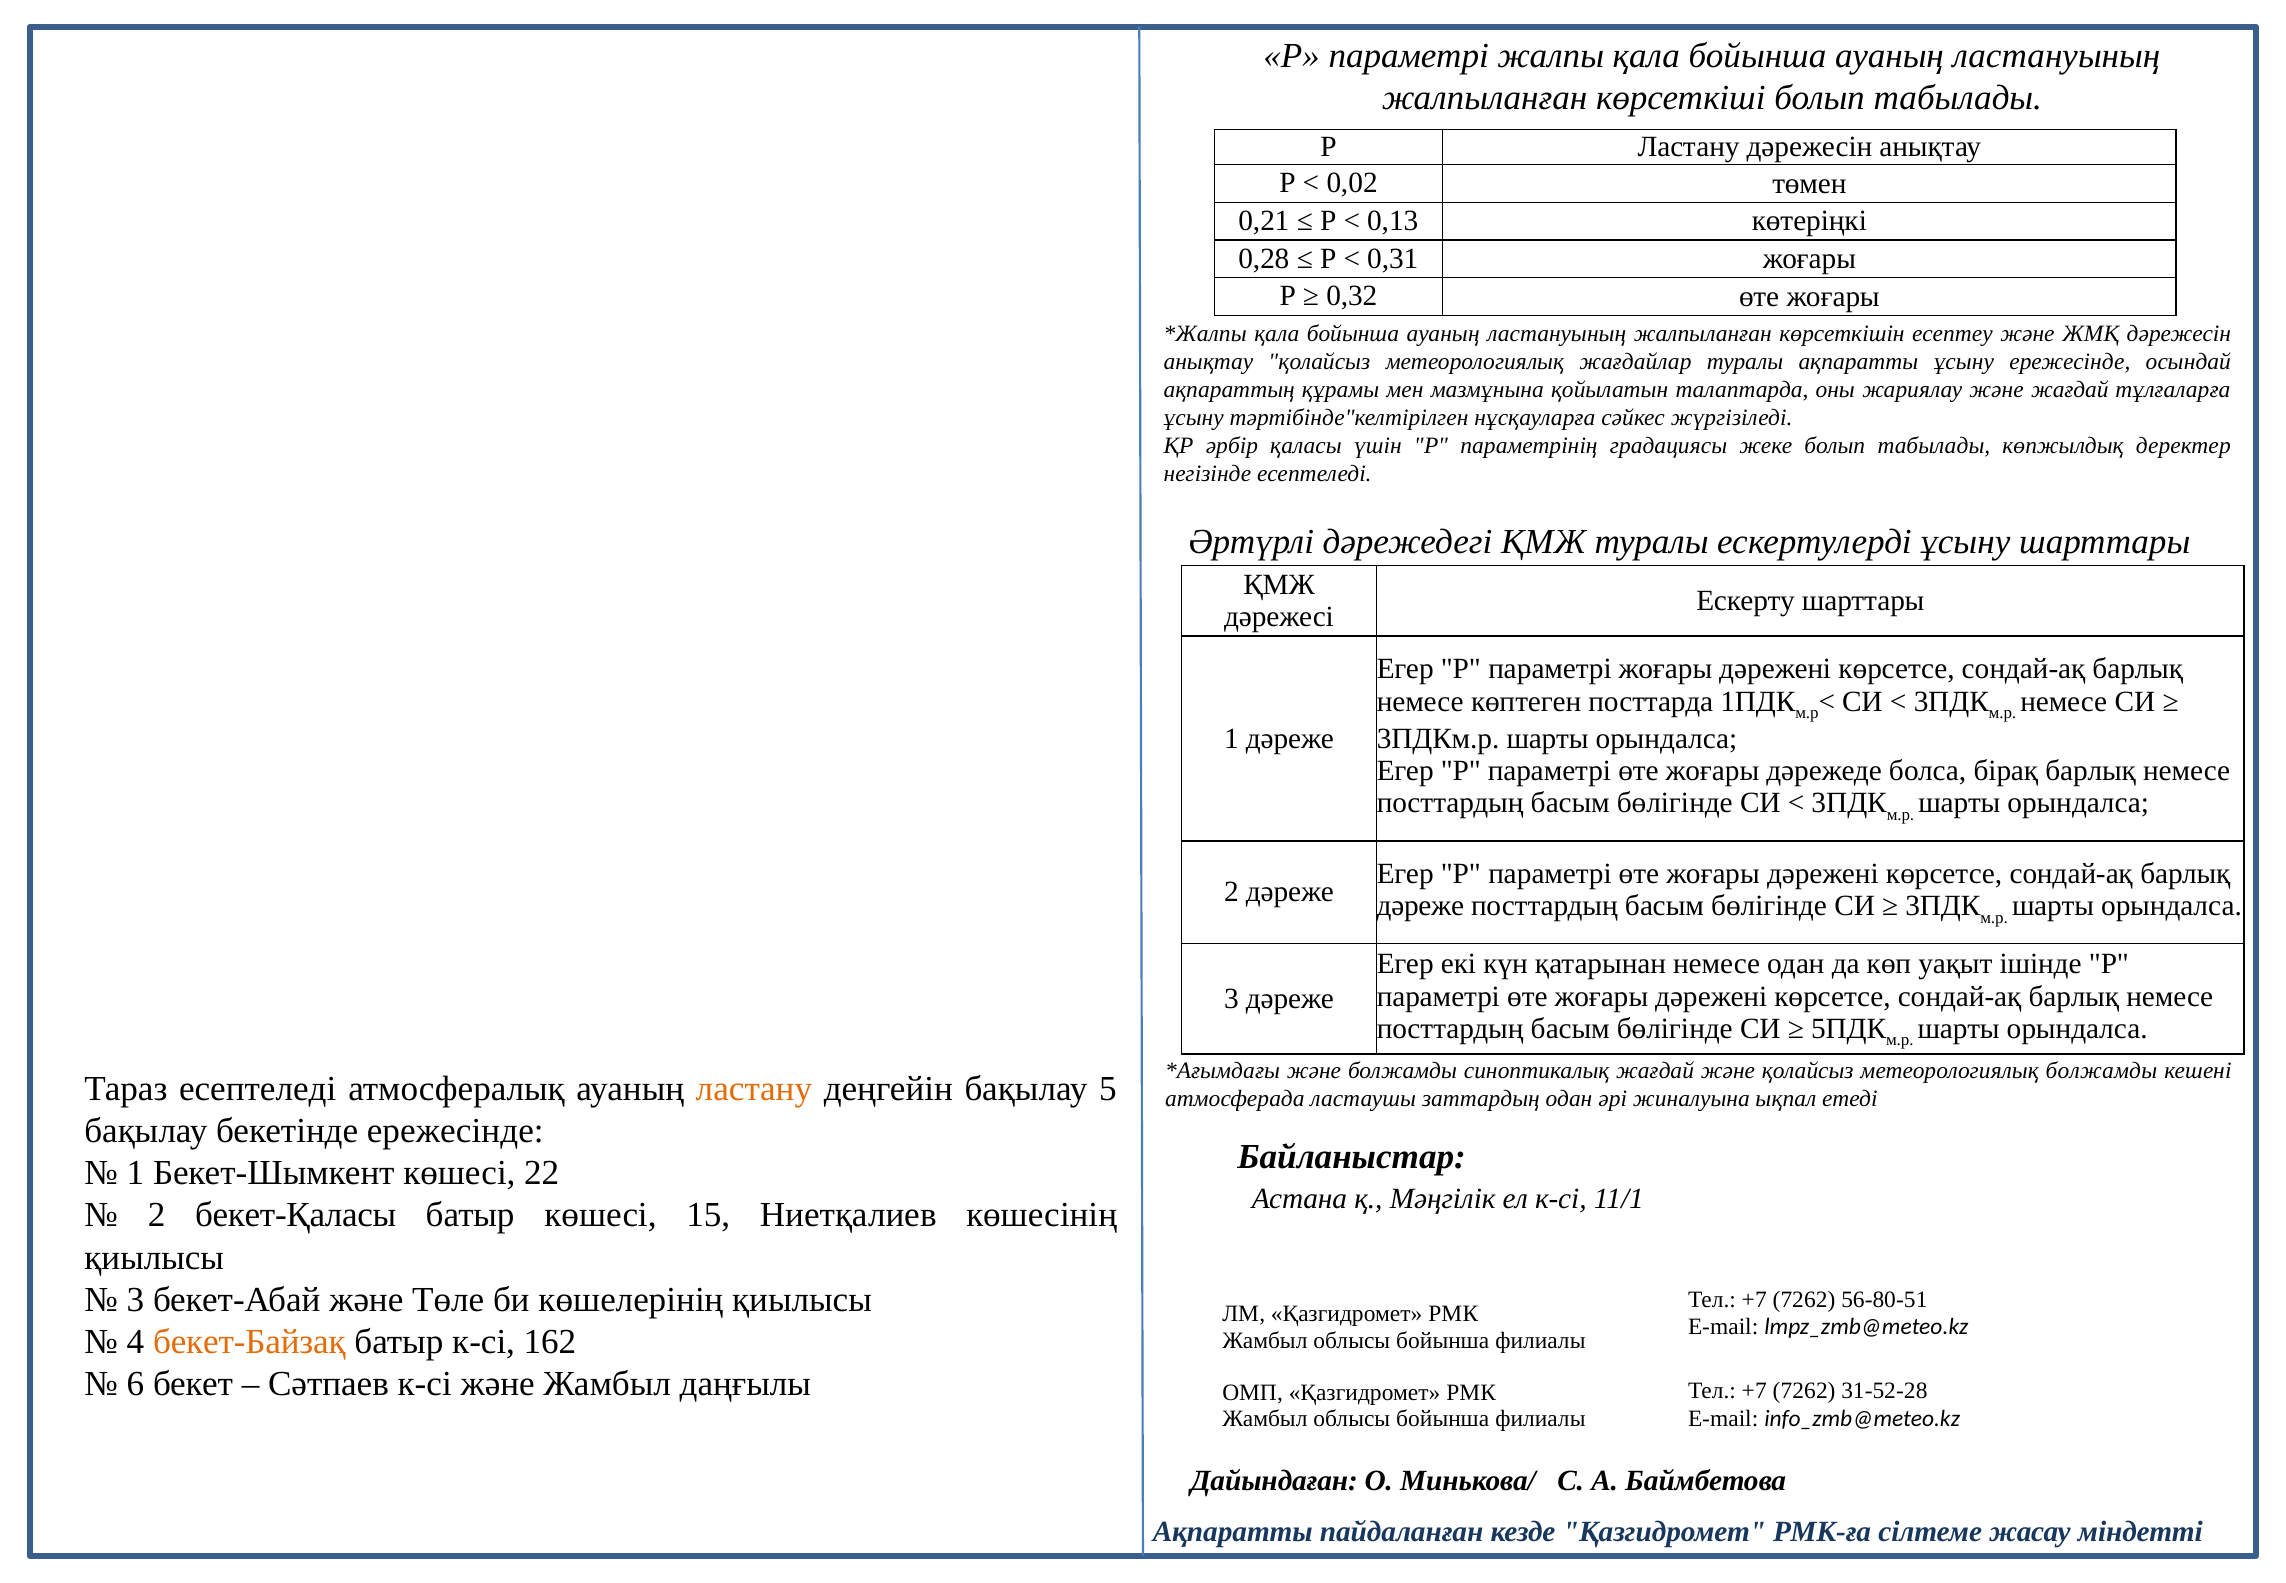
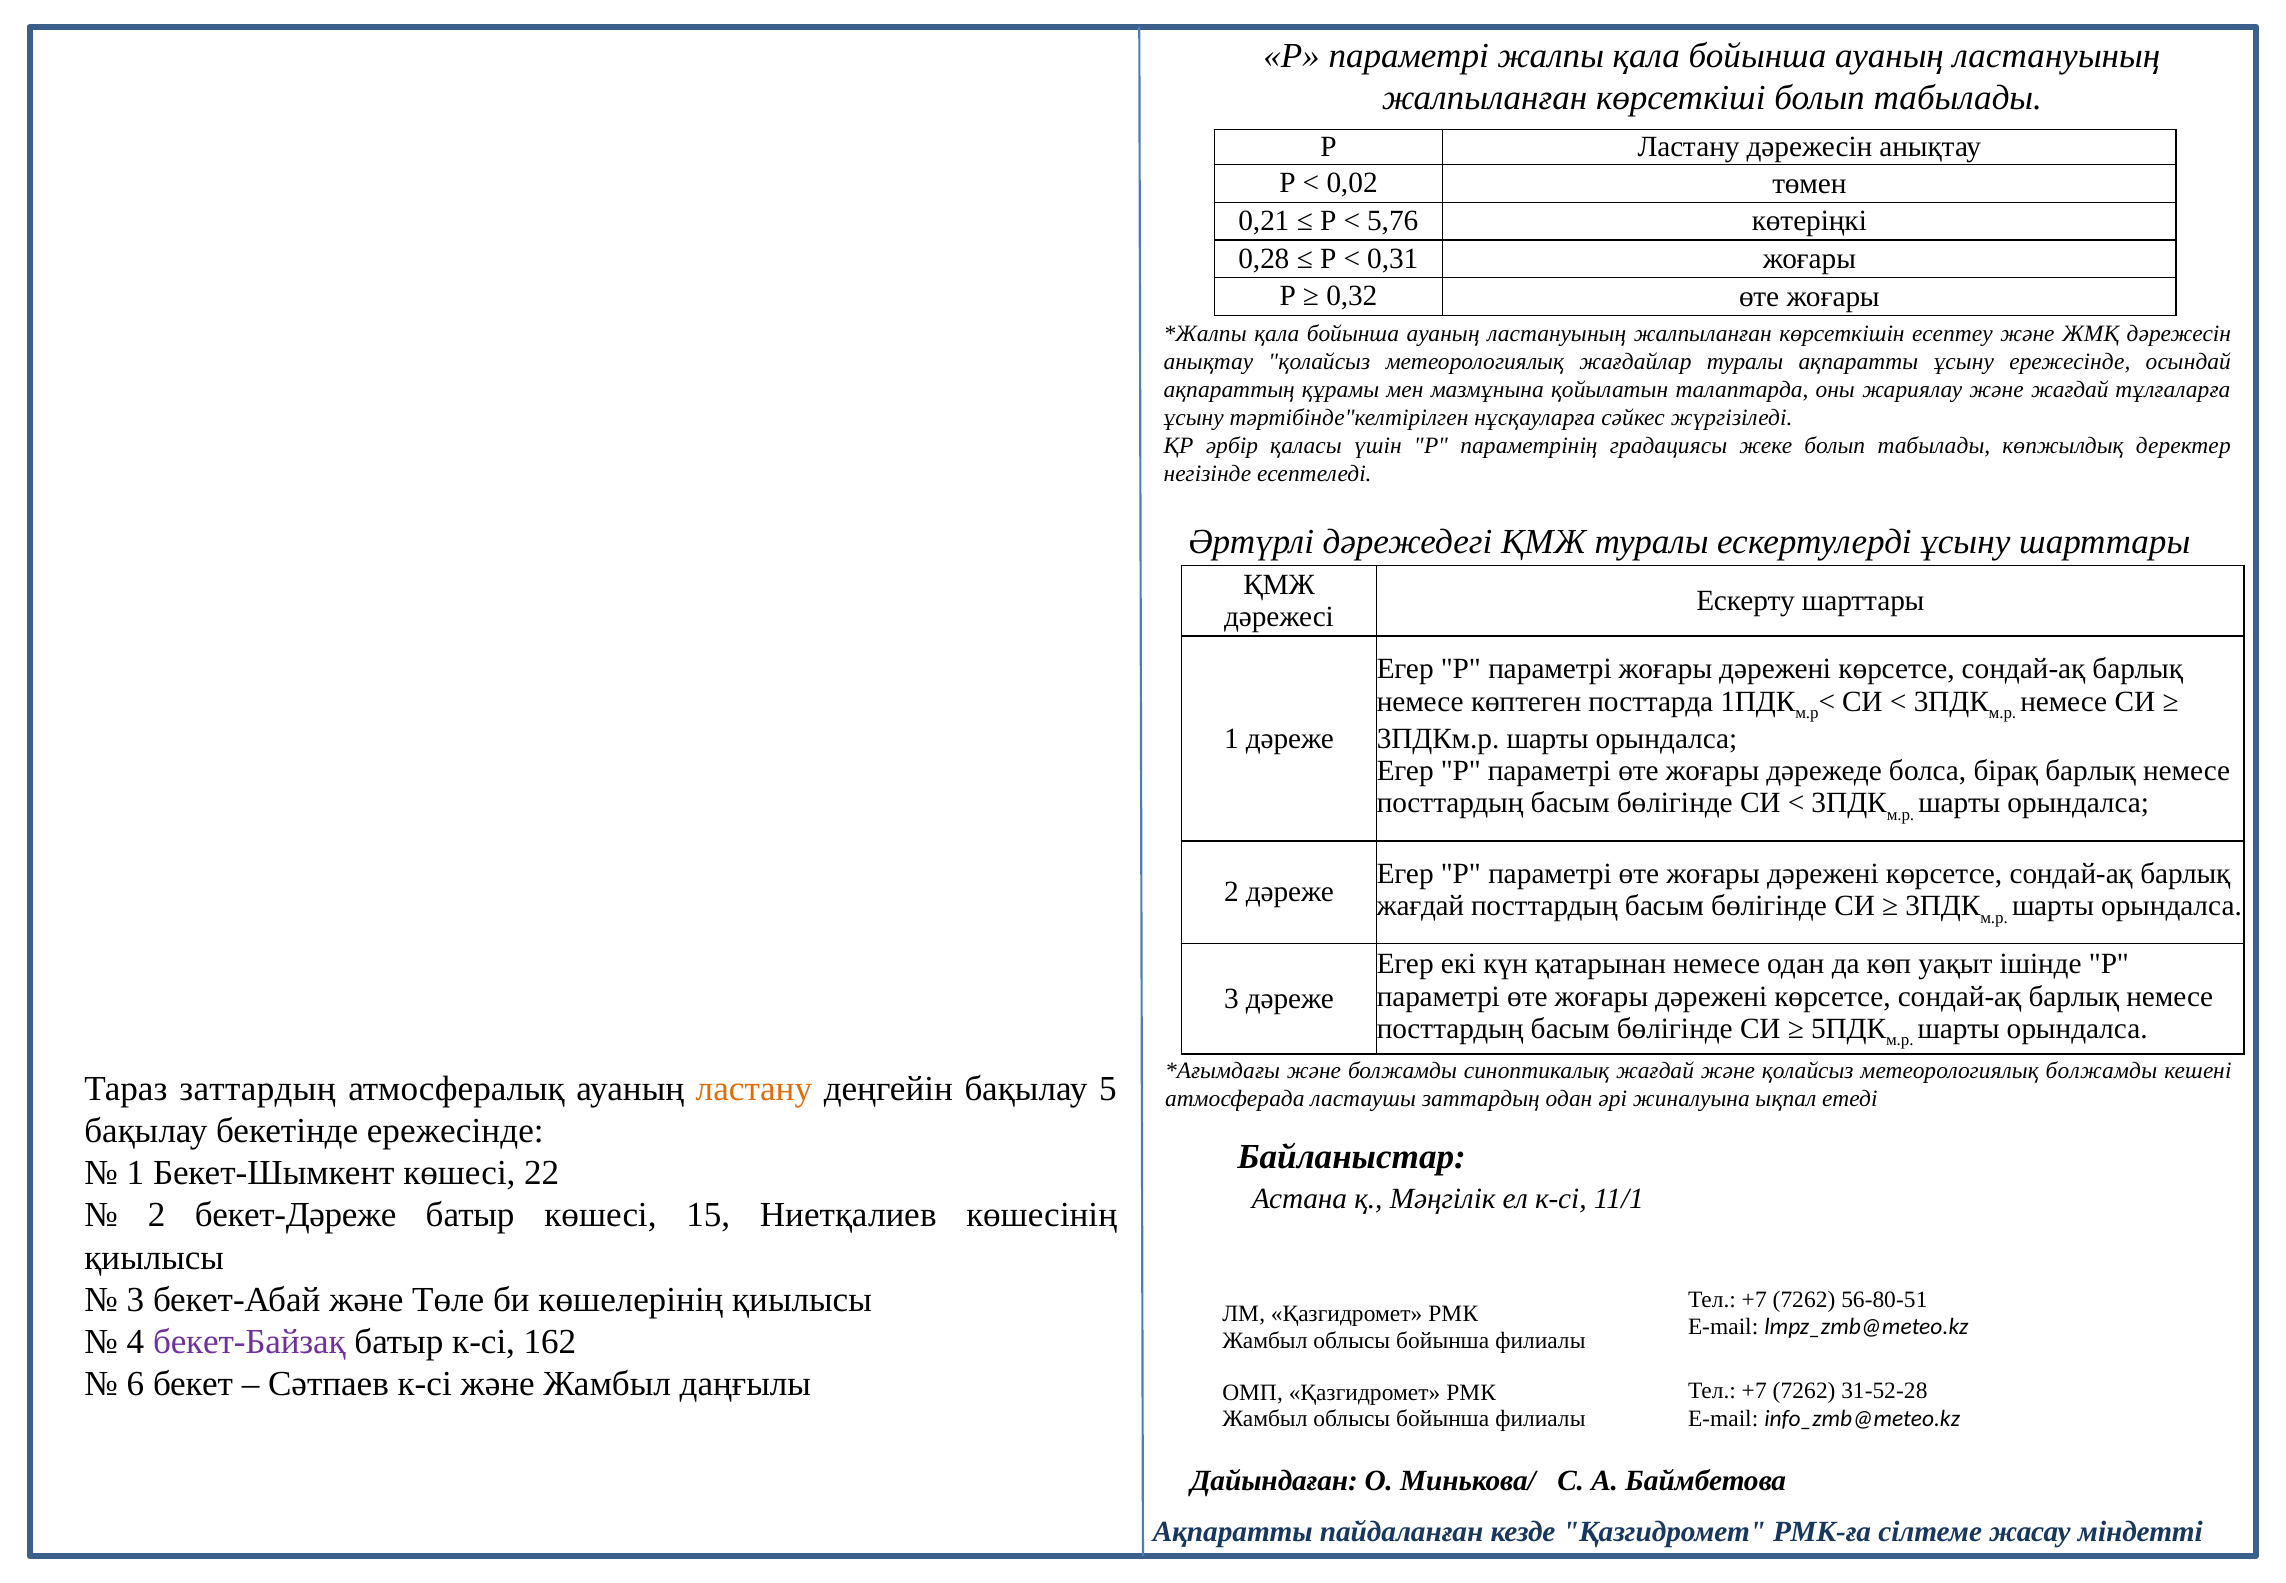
0,13: 0,13 -> 5,76 (1393, 221)
дәреже: дәреже -> жағдай (1420, 906)
Тараз есептеледі: есептеледі -> заттардың (258, 1088)
бекет-Қаласы: бекет-Қаласы -> бекет-Дәреже (296, 1215)
бекет-Байзақ colour: orange -> purple (249, 1342)
